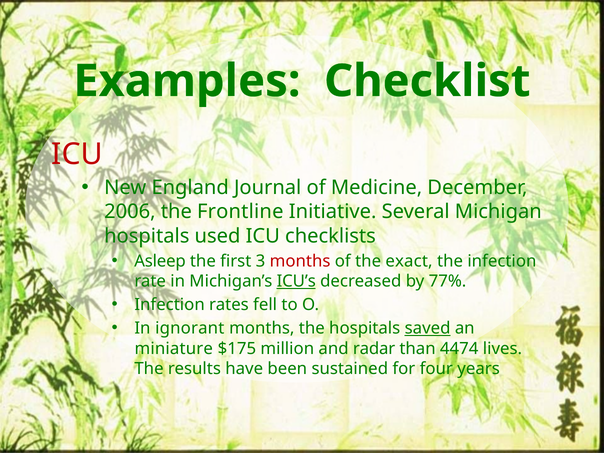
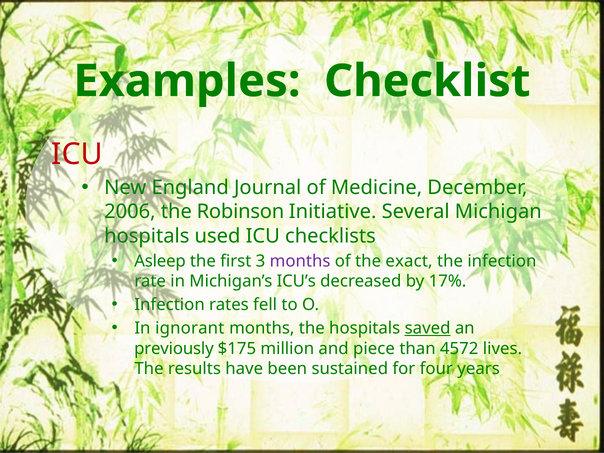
Frontline: Frontline -> Robinson (240, 212)
months colour: red -> purple (300, 261)
ICU’s underline: present -> none (296, 281)
77%: 77% -> 17% (448, 281)
miniature: miniature -> previously (174, 348)
radar: radar -> piece (374, 348)
4474: 4474 -> 4572 (459, 348)
